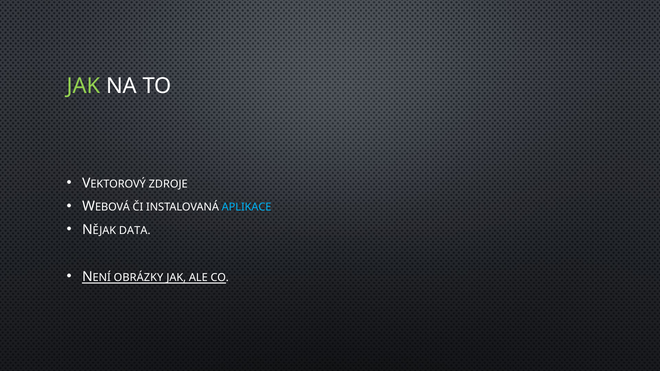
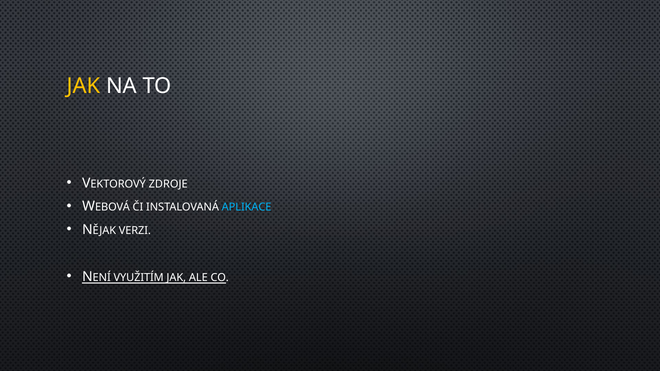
JAK colour: light green -> yellow (84, 86)
DATA: DATA -> VERZI (135, 231)
OBRÁZKY: OBRÁZKY -> VYUŽITÍM (139, 278)
